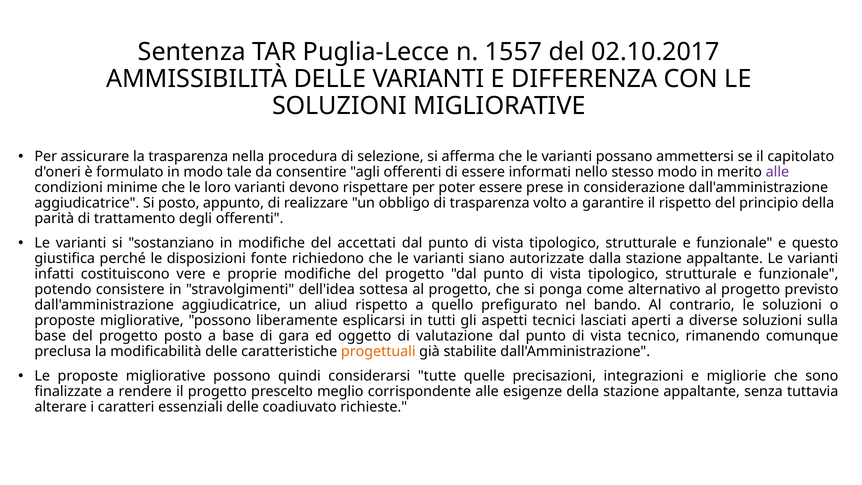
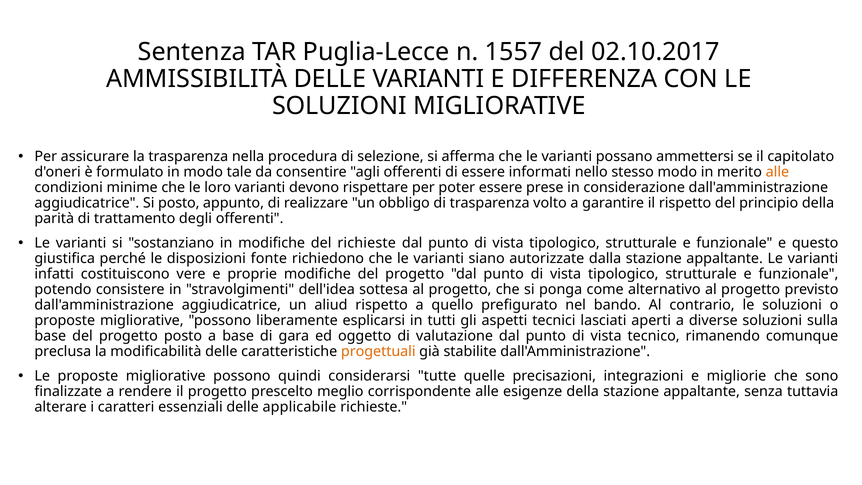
alle colour: purple -> orange (777, 172)
del accettati: accettati -> richieste (367, 243)
coadiuvato: coadiuvato -> applicabile (299, 407)
